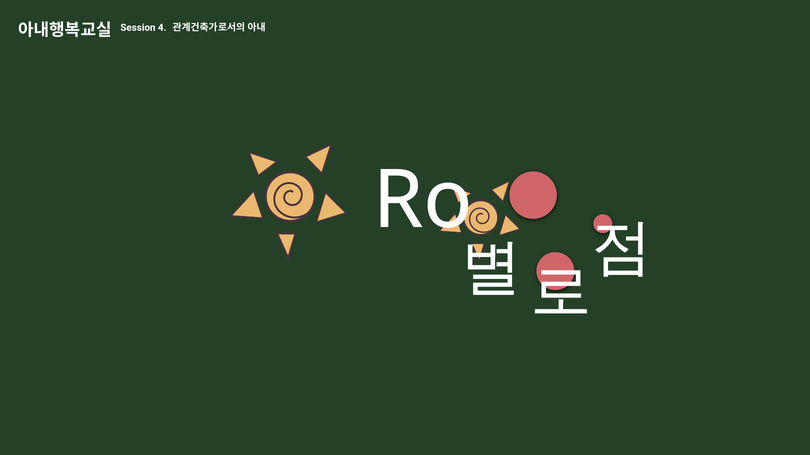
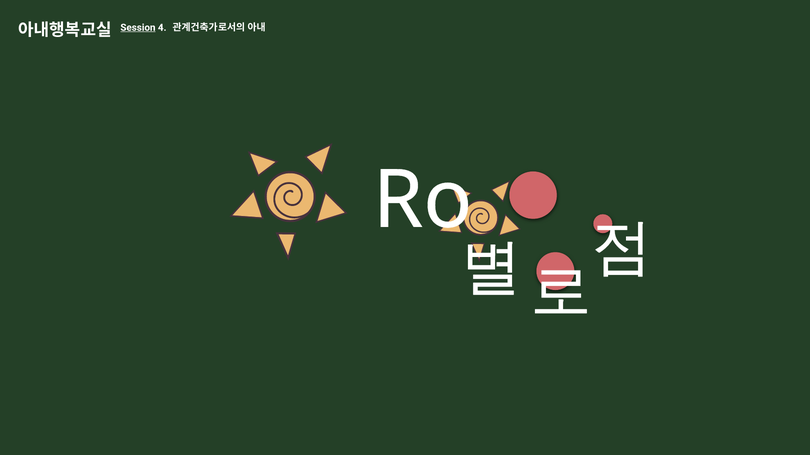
Session underline: none -> present (138, 28)
